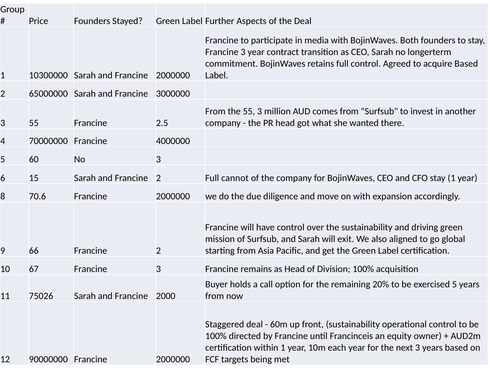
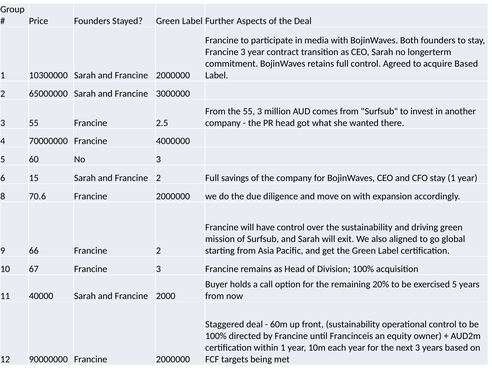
cannot: cannot -> savings (235, 178)
75026: 75026 -> 40000 (41, 296)
